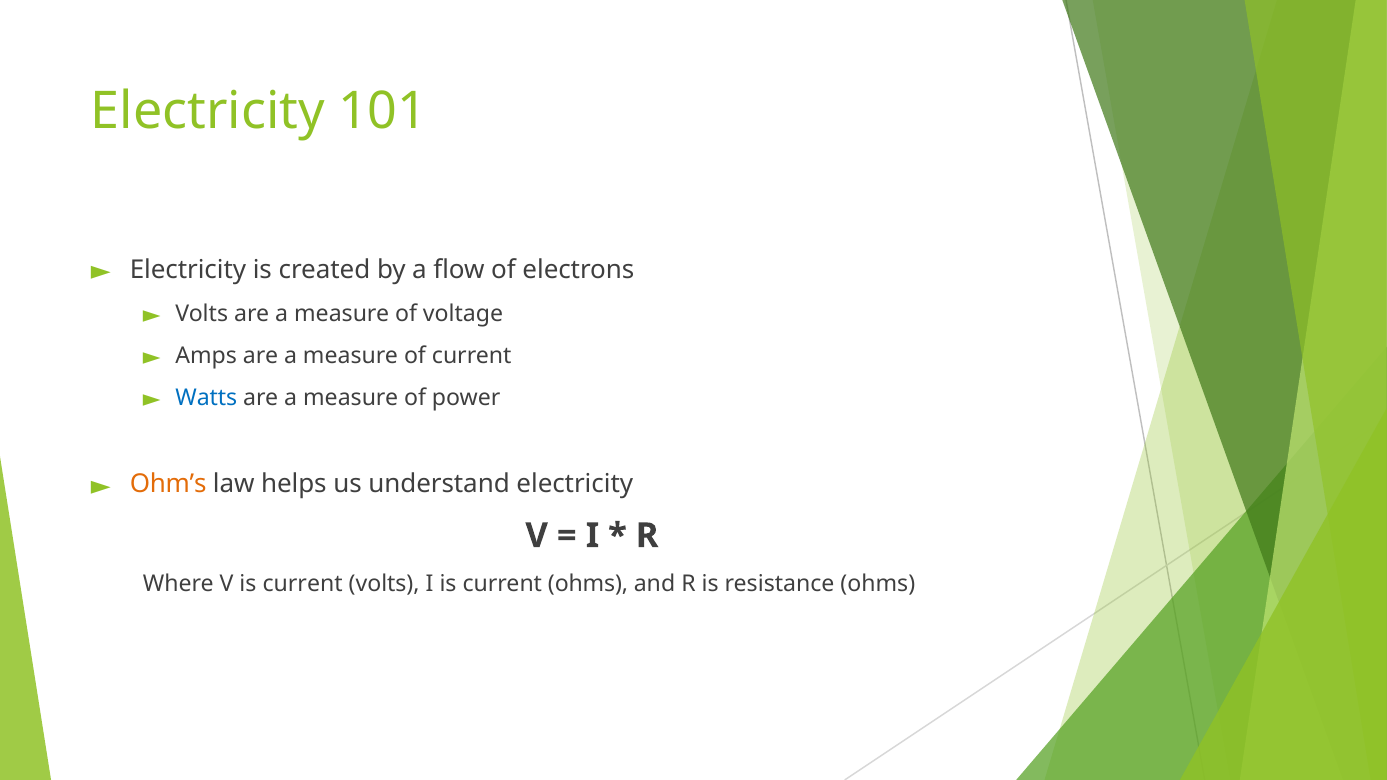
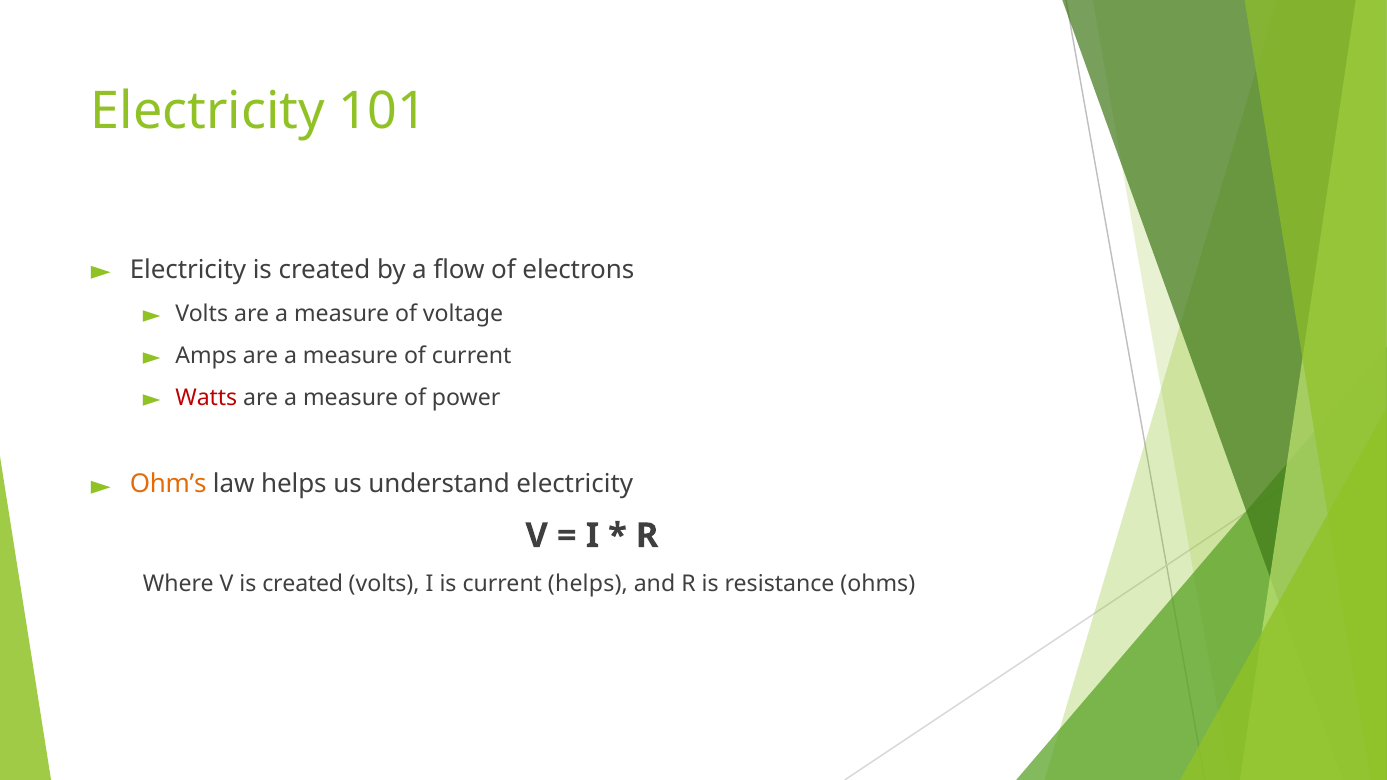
Watts colour: blue -> red (206, 398)
V is current: current -> created (303, 584)
current ohms: ohms -> helps (588, 584)
